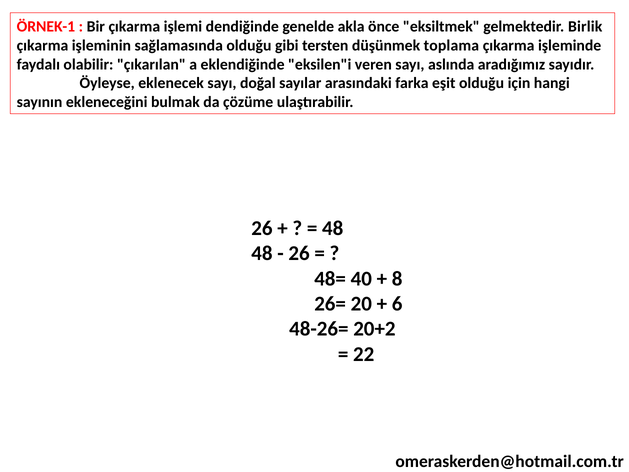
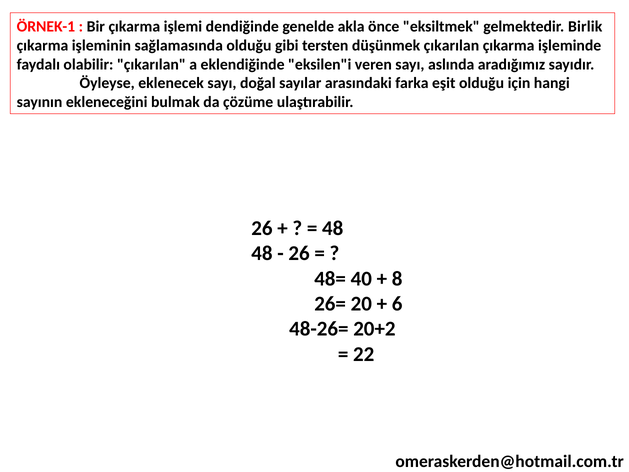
düşünmek toplama: toplama -> çıkarılan (451, 45)
